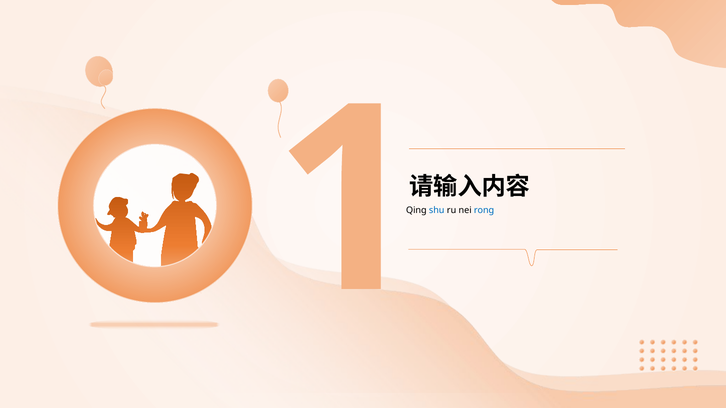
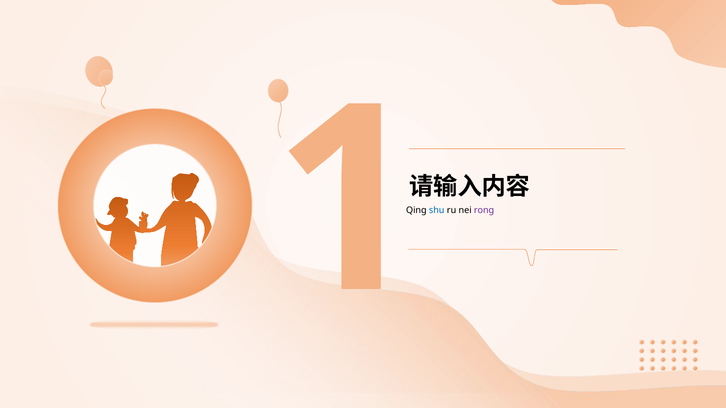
rong colour: blue -> purple (484, 210)
